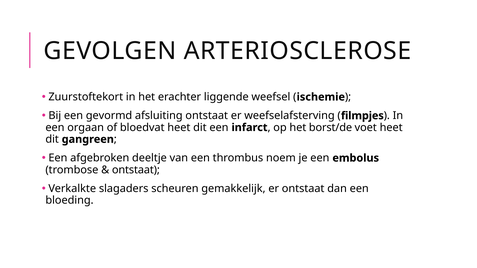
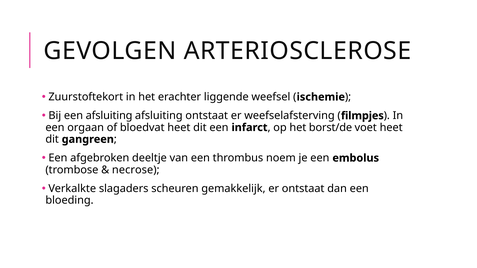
een gevormd: gevormd -> afsluiting (109, 116)
ontstaat: ontstaat -> necrose (136, 170)
